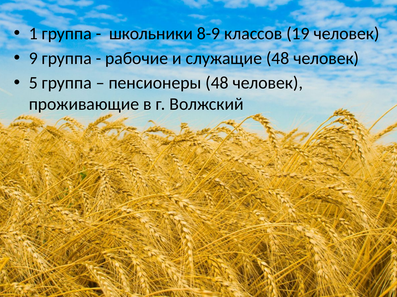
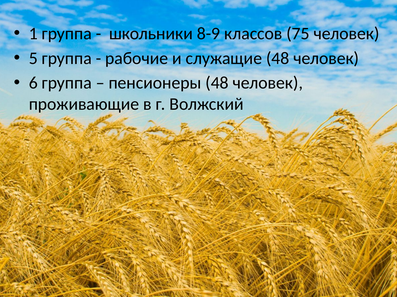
19: 19 -> 75 (298, 34)
9: 9 -> 5 (33, 58)
5: 5 -> 6 (33, 83)
